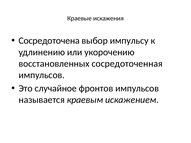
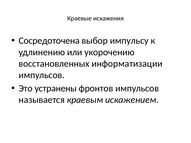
сосредоточенная: сосредоточенная -> информатизации (127, 64)
случайное: случайное -> устранены (56, 89)
